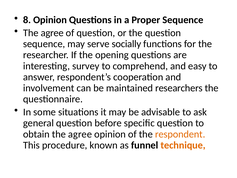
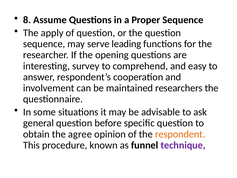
8 Opinion: Opinion -> Assume (50, 20)
agree: agree -> apply (52, 33)
socially: socially -> leading (126, 44)
technique colour: orange -> purple (183, 145)
